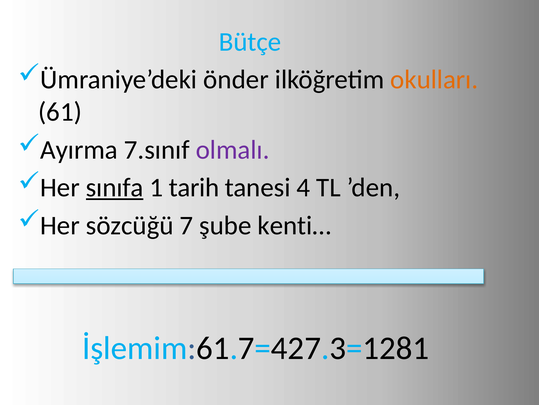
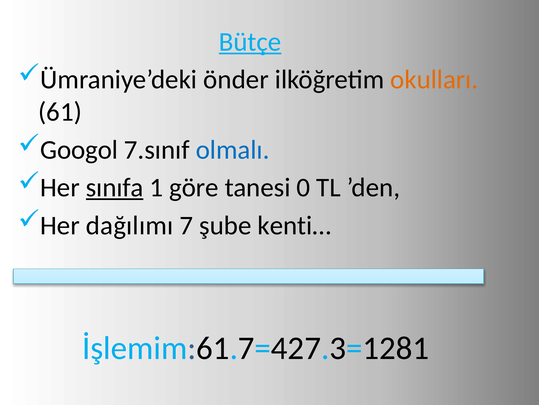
Bütçe underline: none -> present (250, 42)
Ayırma: Ayırma -> Googol (79, 150)
olmalı colour: purple -> blue (233, 150)
tarih: tarih -> göre (194, 187)
4: 4 -> 0 (303, 187)
sözcüğü: sözcüğü -> dağılımı (130, 225)
